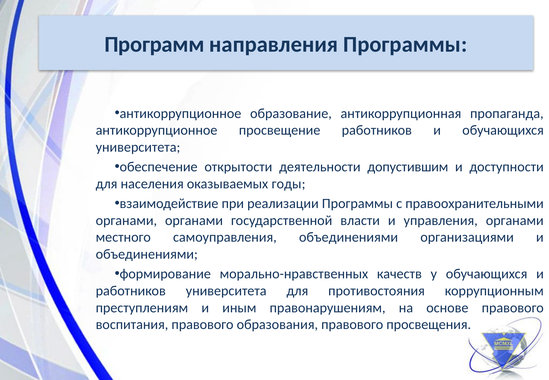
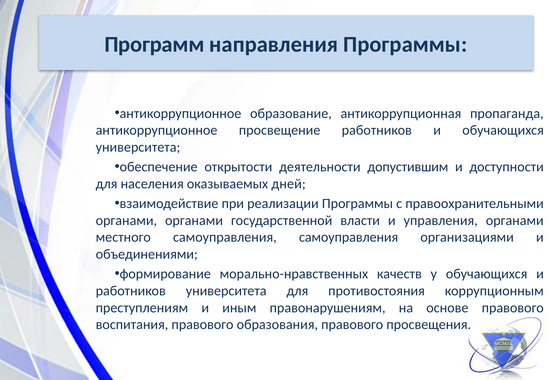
годы: годы -> дней (289, 184)
самоуправления объединениями: объединениями -> самоуправления (349, 237)
